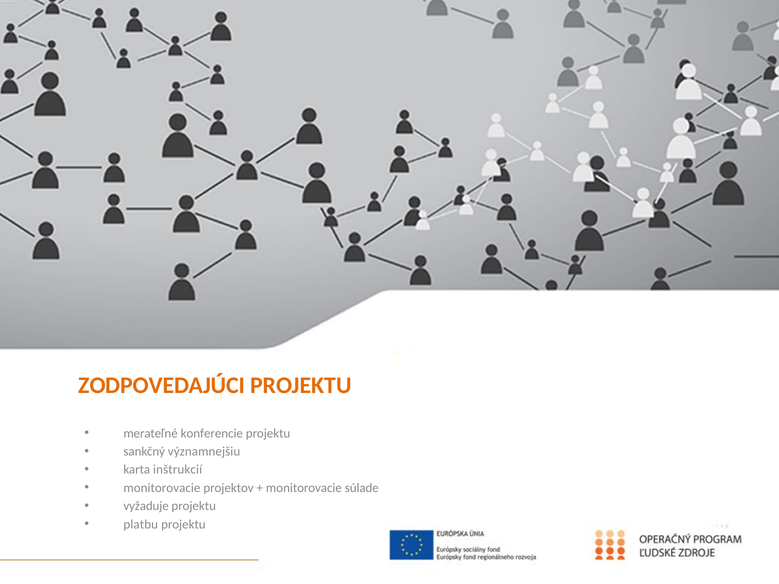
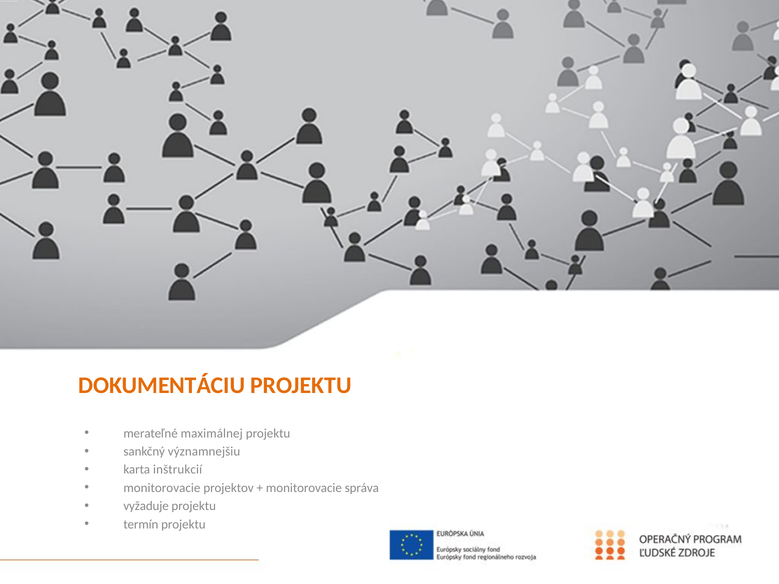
ZODPOVEDAJÚCI: ZODPOVEDAJÚCI -> DOKUMENTÁCIU (162, 386)
konferencie: konferencie -> maximálnej (212, 434)
súlade: súlade -> správa (362, 488)
platbu: platbu -> termín (141, 524)
